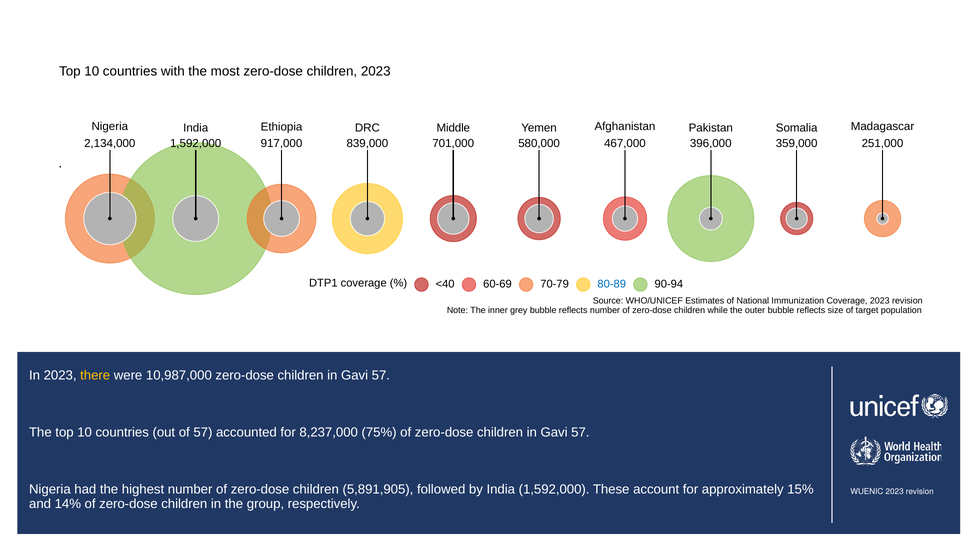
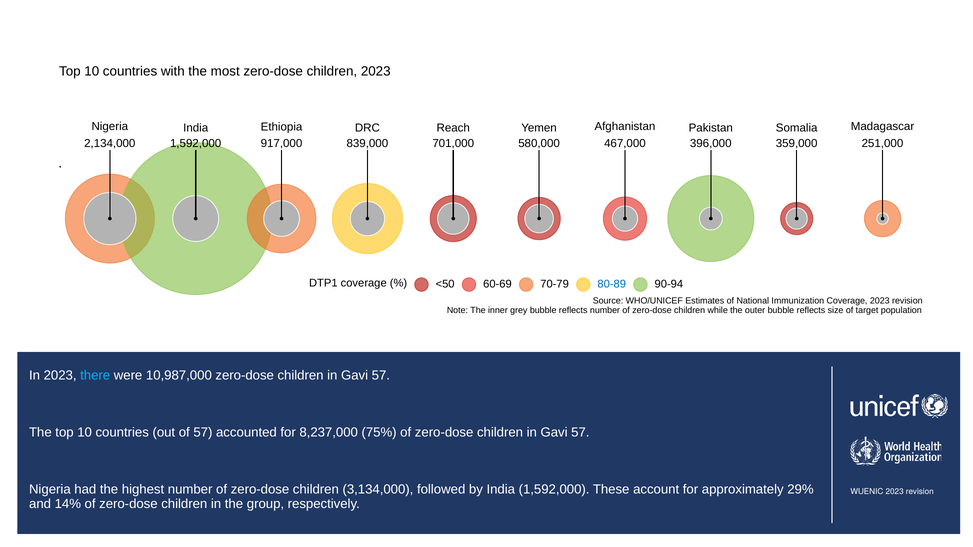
Middle: Middle -> Reach (453, 128)
<40: <40 -> <50 (445, 284)
there colour: yellow -> light blue (95, 376)
5,891,905: 5,891,905 -> 3,134,000 (378, 490)
15%: 15% -> 29% (800, 490)
